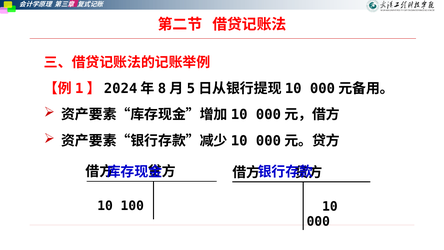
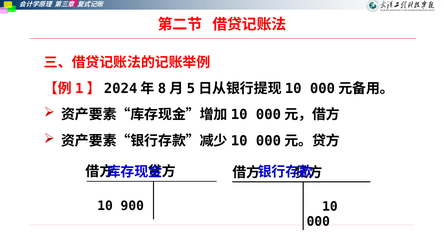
100: 100 -> 900 (132, 206)
